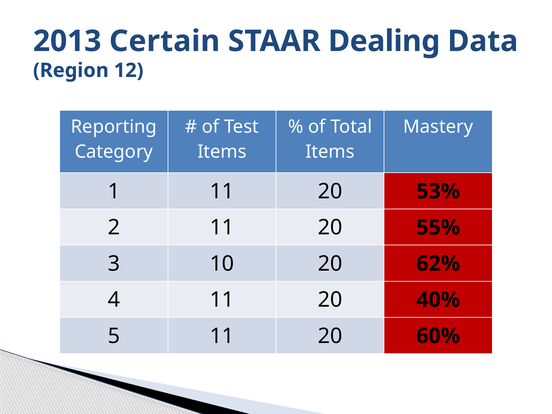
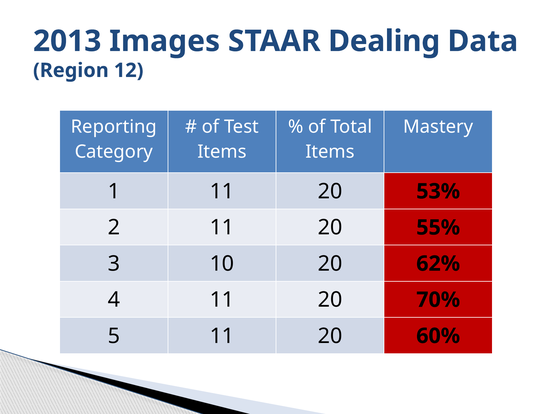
Certain: Certain -> Images (165, 41)
40%: 40% -> 70% (438, 300)
